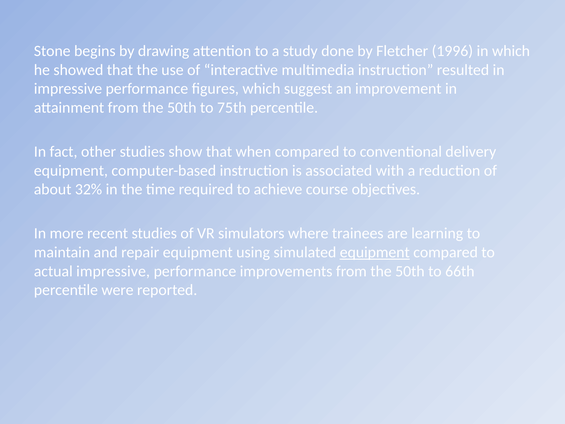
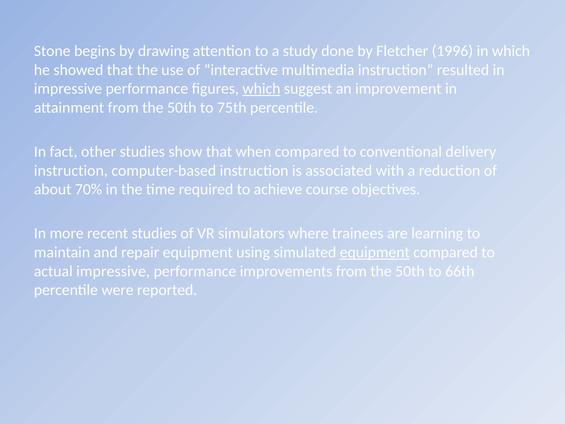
which underline: none -> present (261, 89)
equipment: equipment -> instruction (71, 170)
32%: 32% -> 70% (89, 189)
